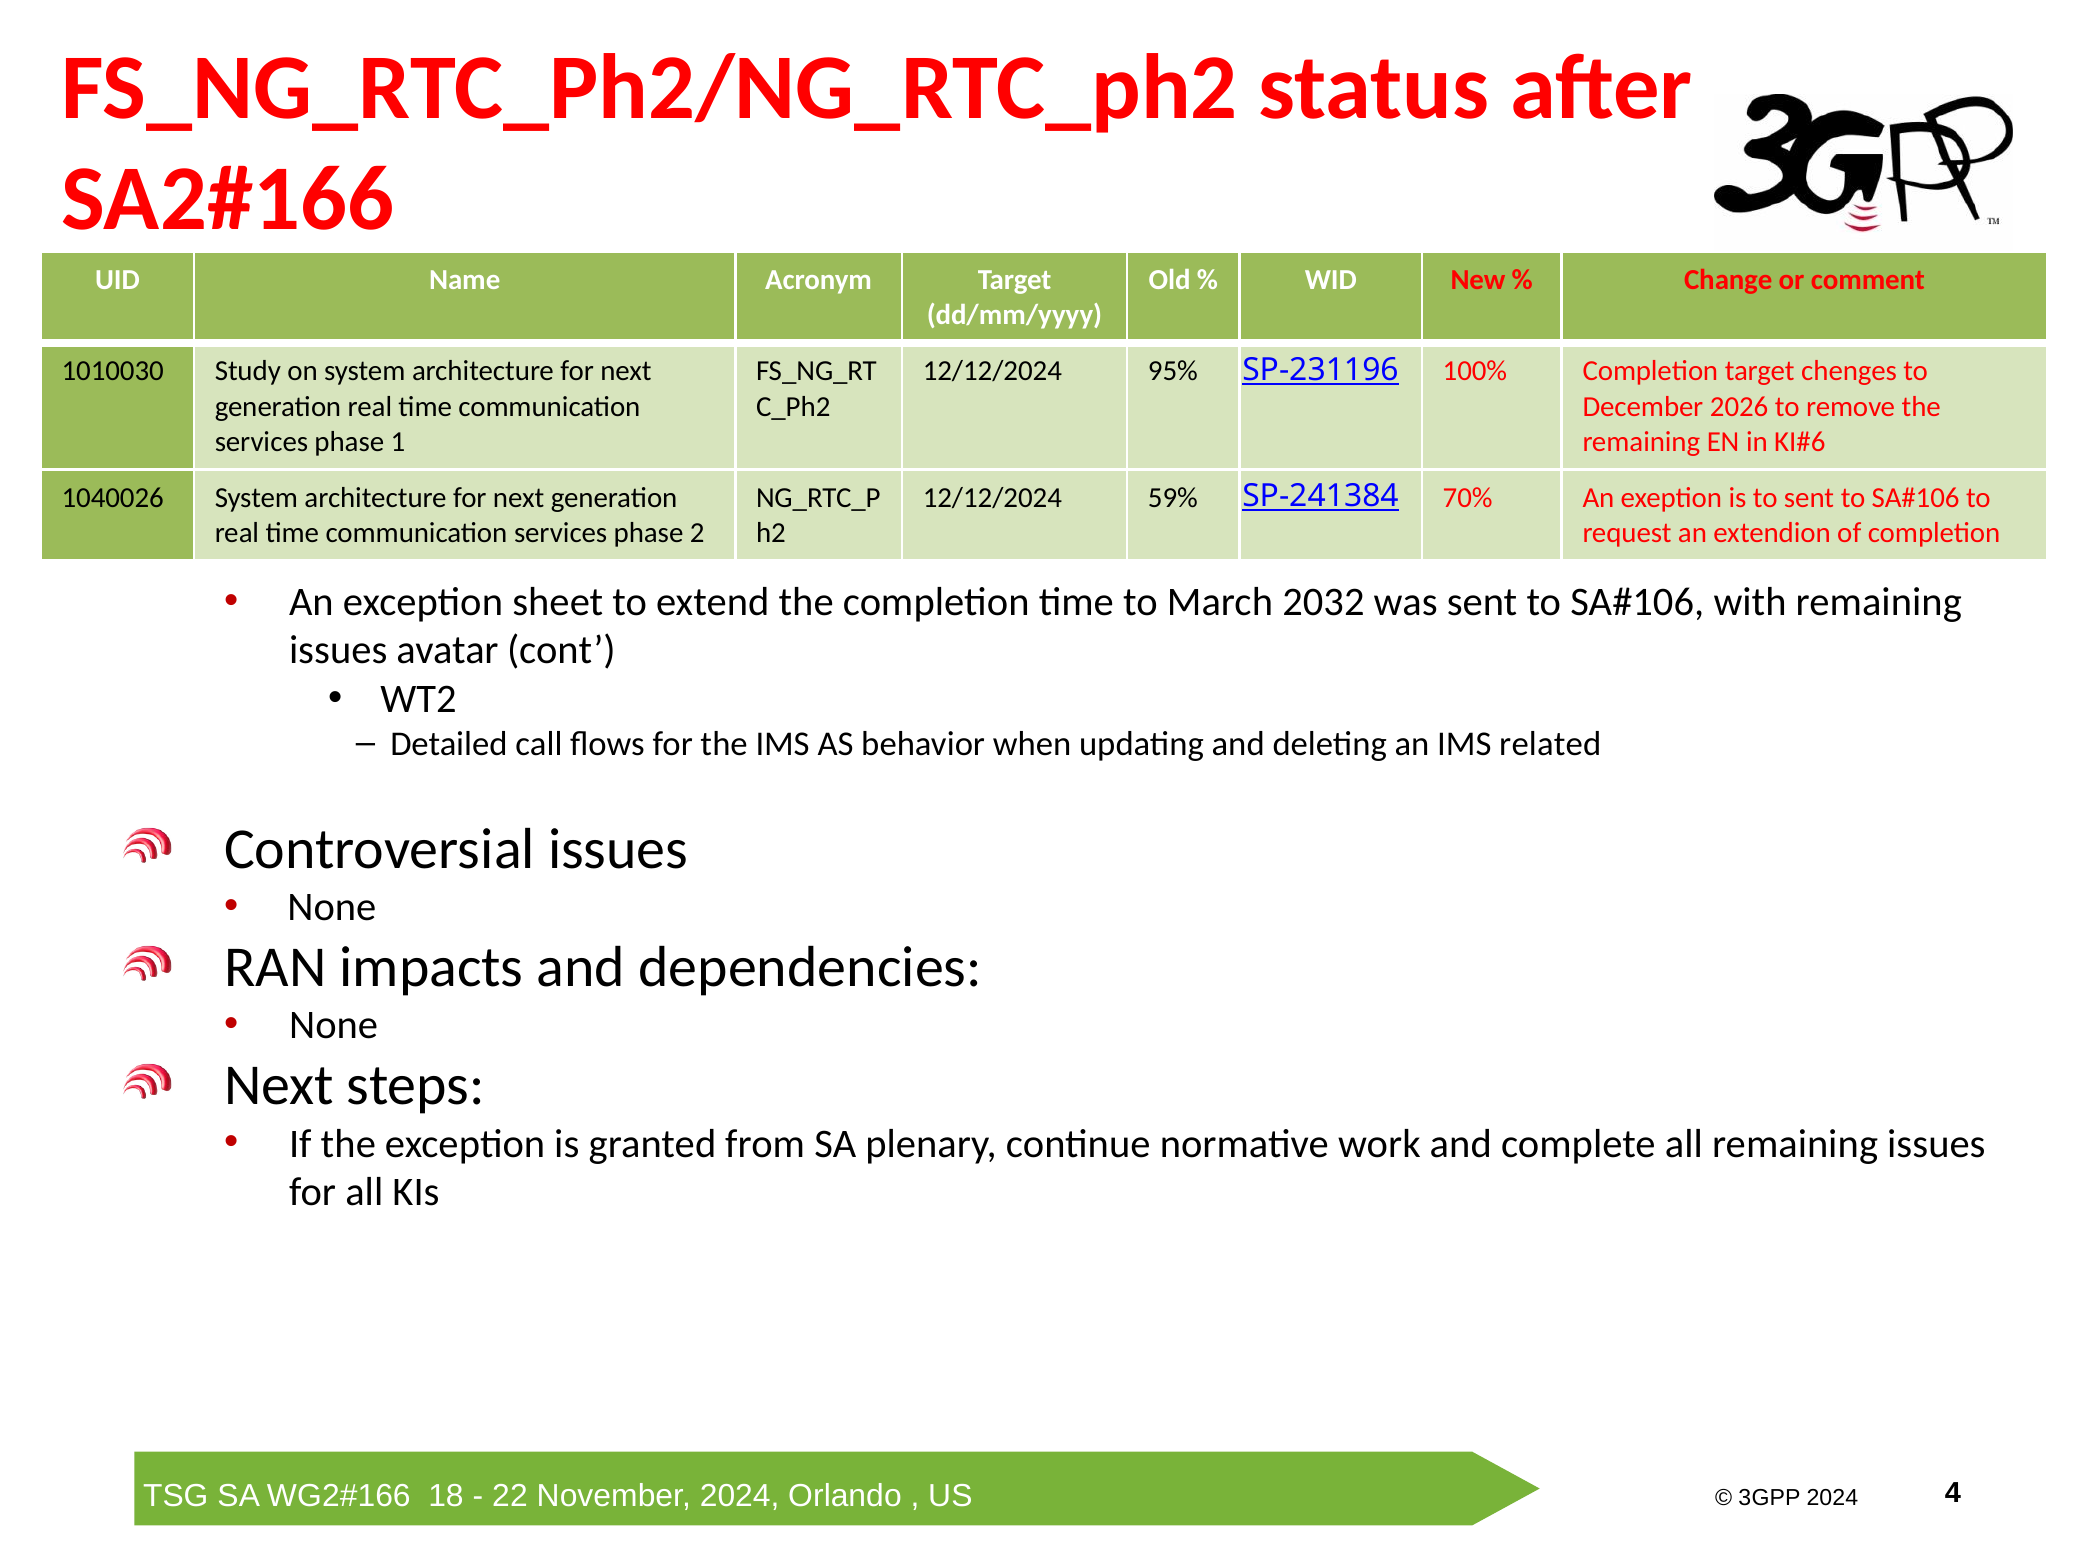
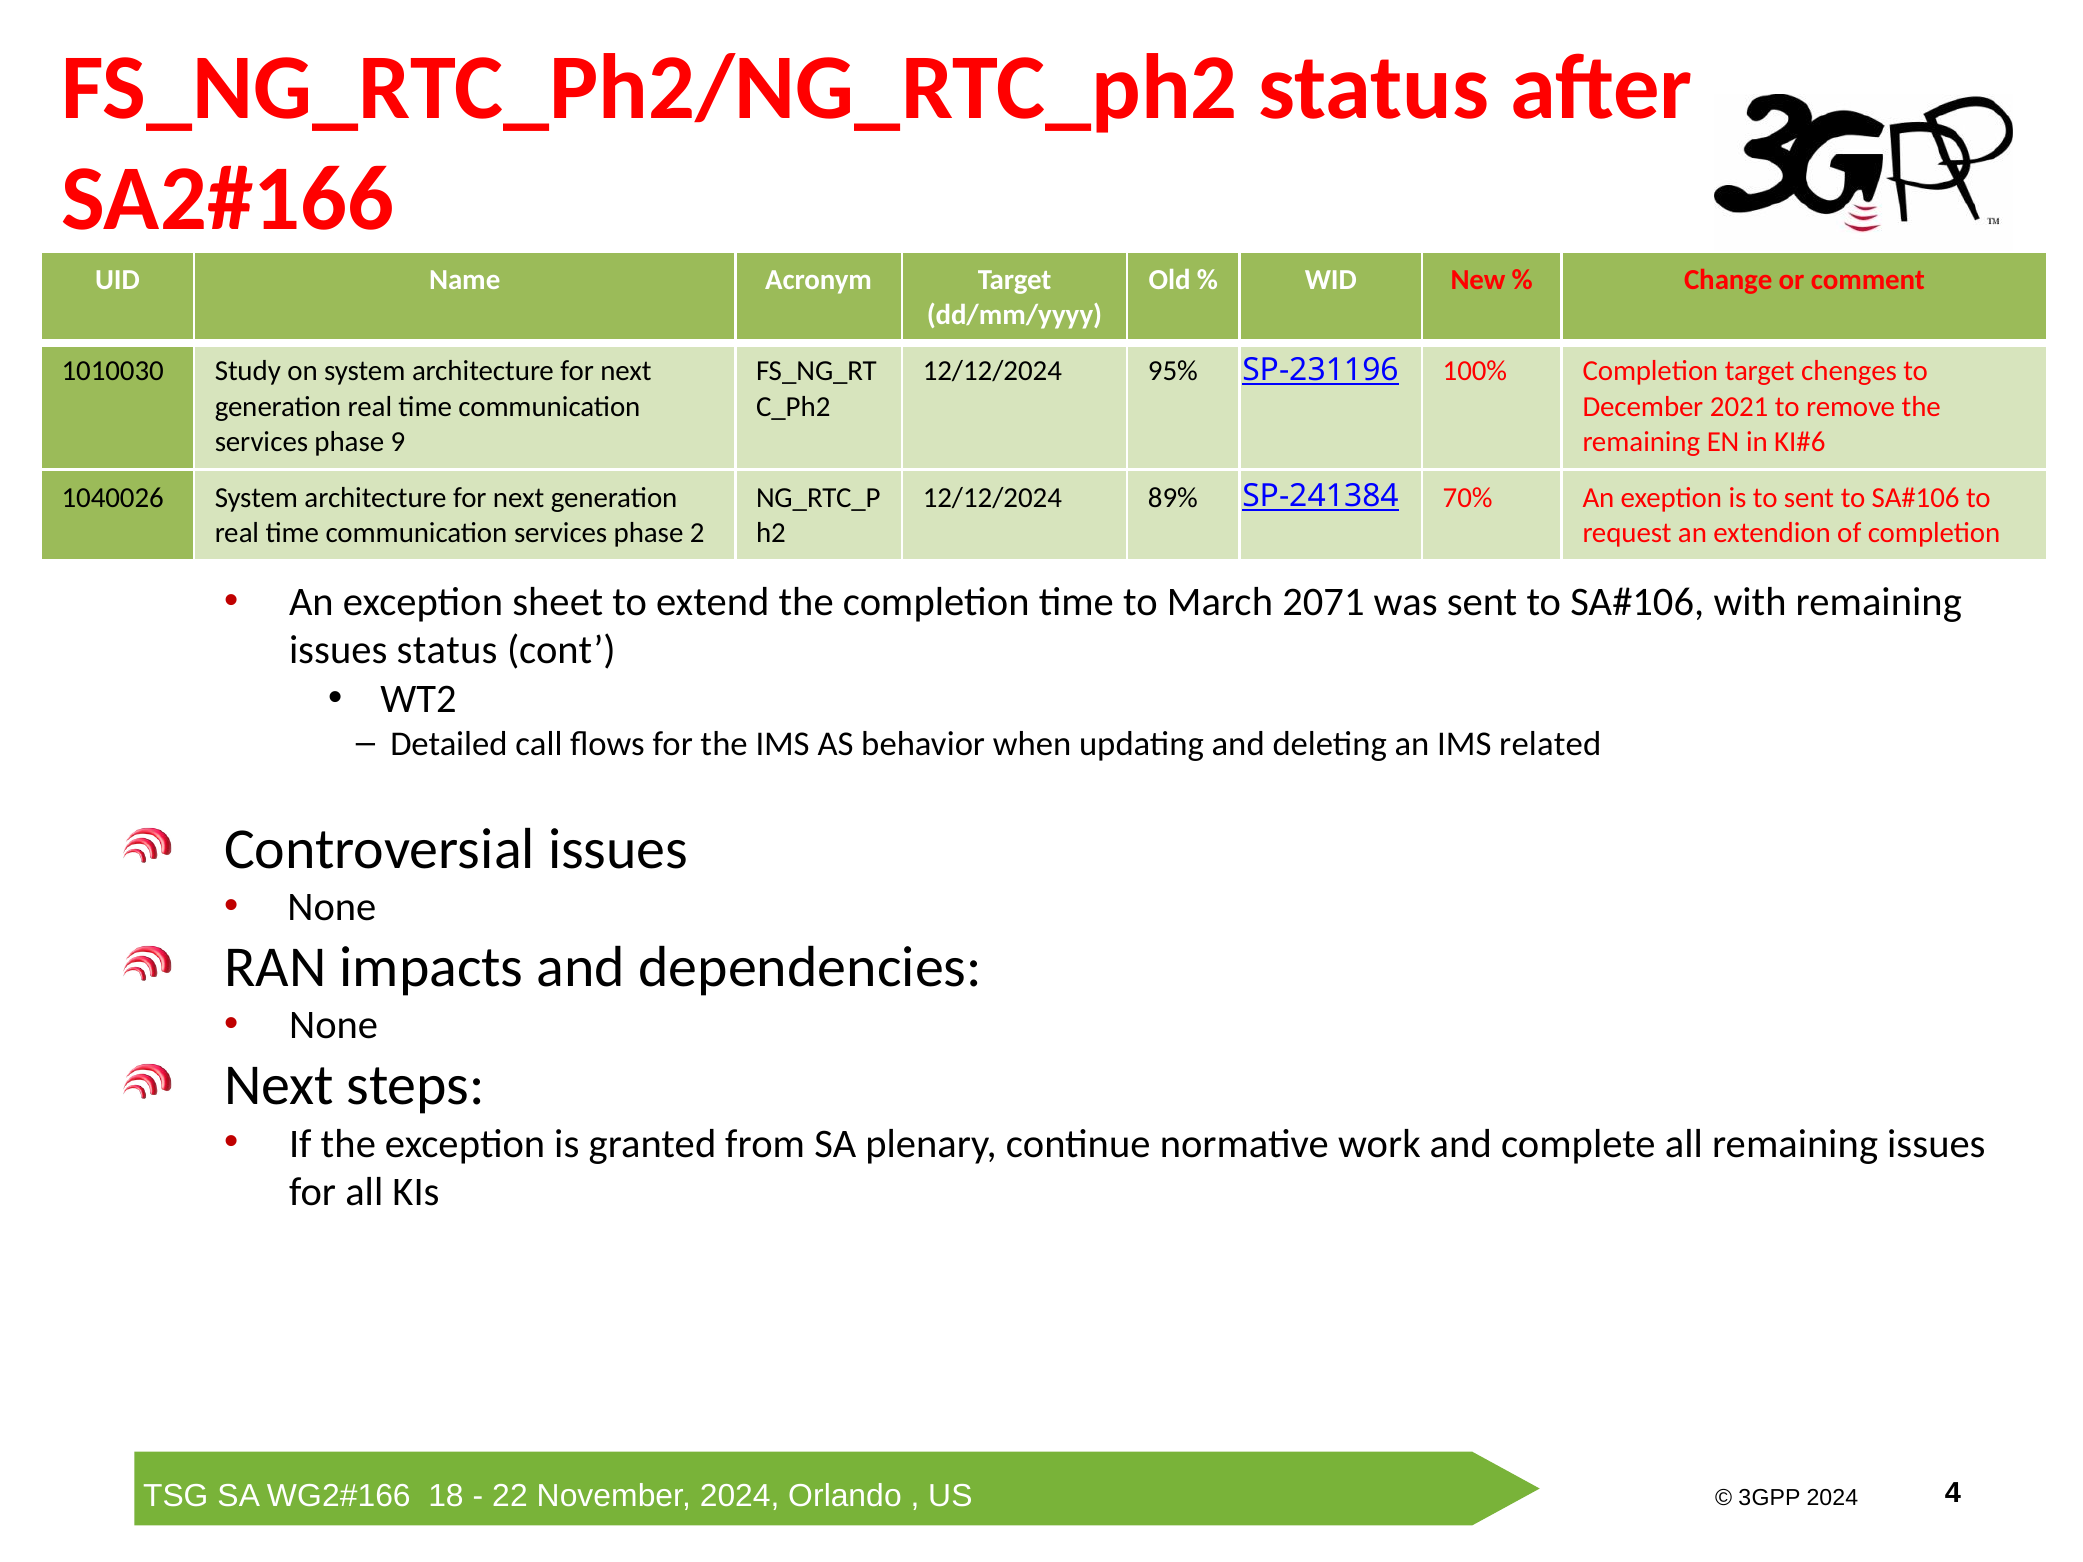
2026: 2026 -> 2021 (1739, 407)
1: 1 -> 9 (398, 442)
59%: 59% -> 89% (1173, 498)
2032: 2032 -> 2071 (1323, 602)
issues avatar: avatar -> status (447, 651)
